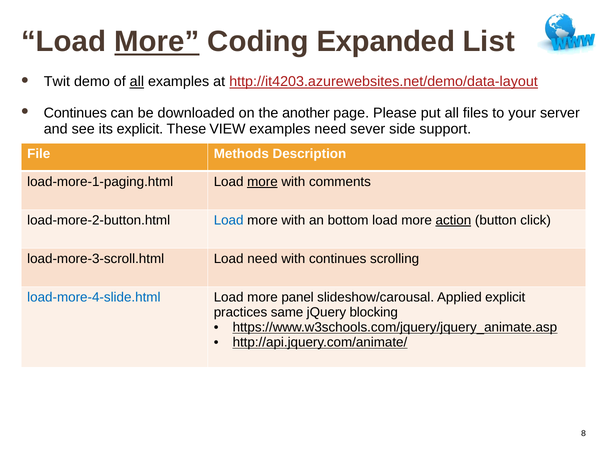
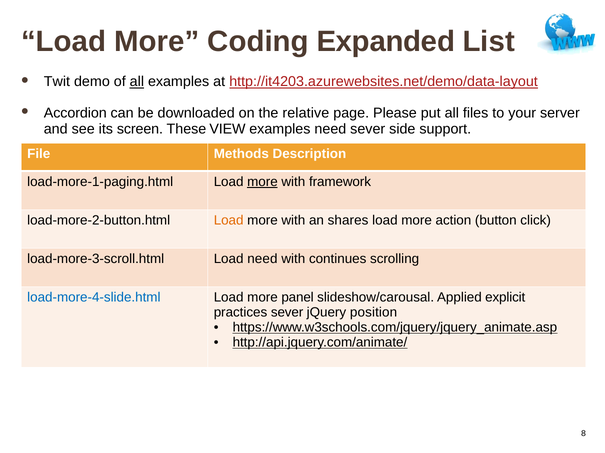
More underline: present -> none (157, 42)
Continues: Continues -> Accordion (75, 113)
another: another -> relative (306, 113)
its explicit: explicit -> screen (140, 129)
comments: comments -> framework (340, 182)
Load colour: blue -> orange (229, 221)
bottom: bottom -> shares (348, 221)
action underline: present -> none (453, 221)
practices same: same -> sever (287, 313)
blocking: blocking -> position (374, 313)
